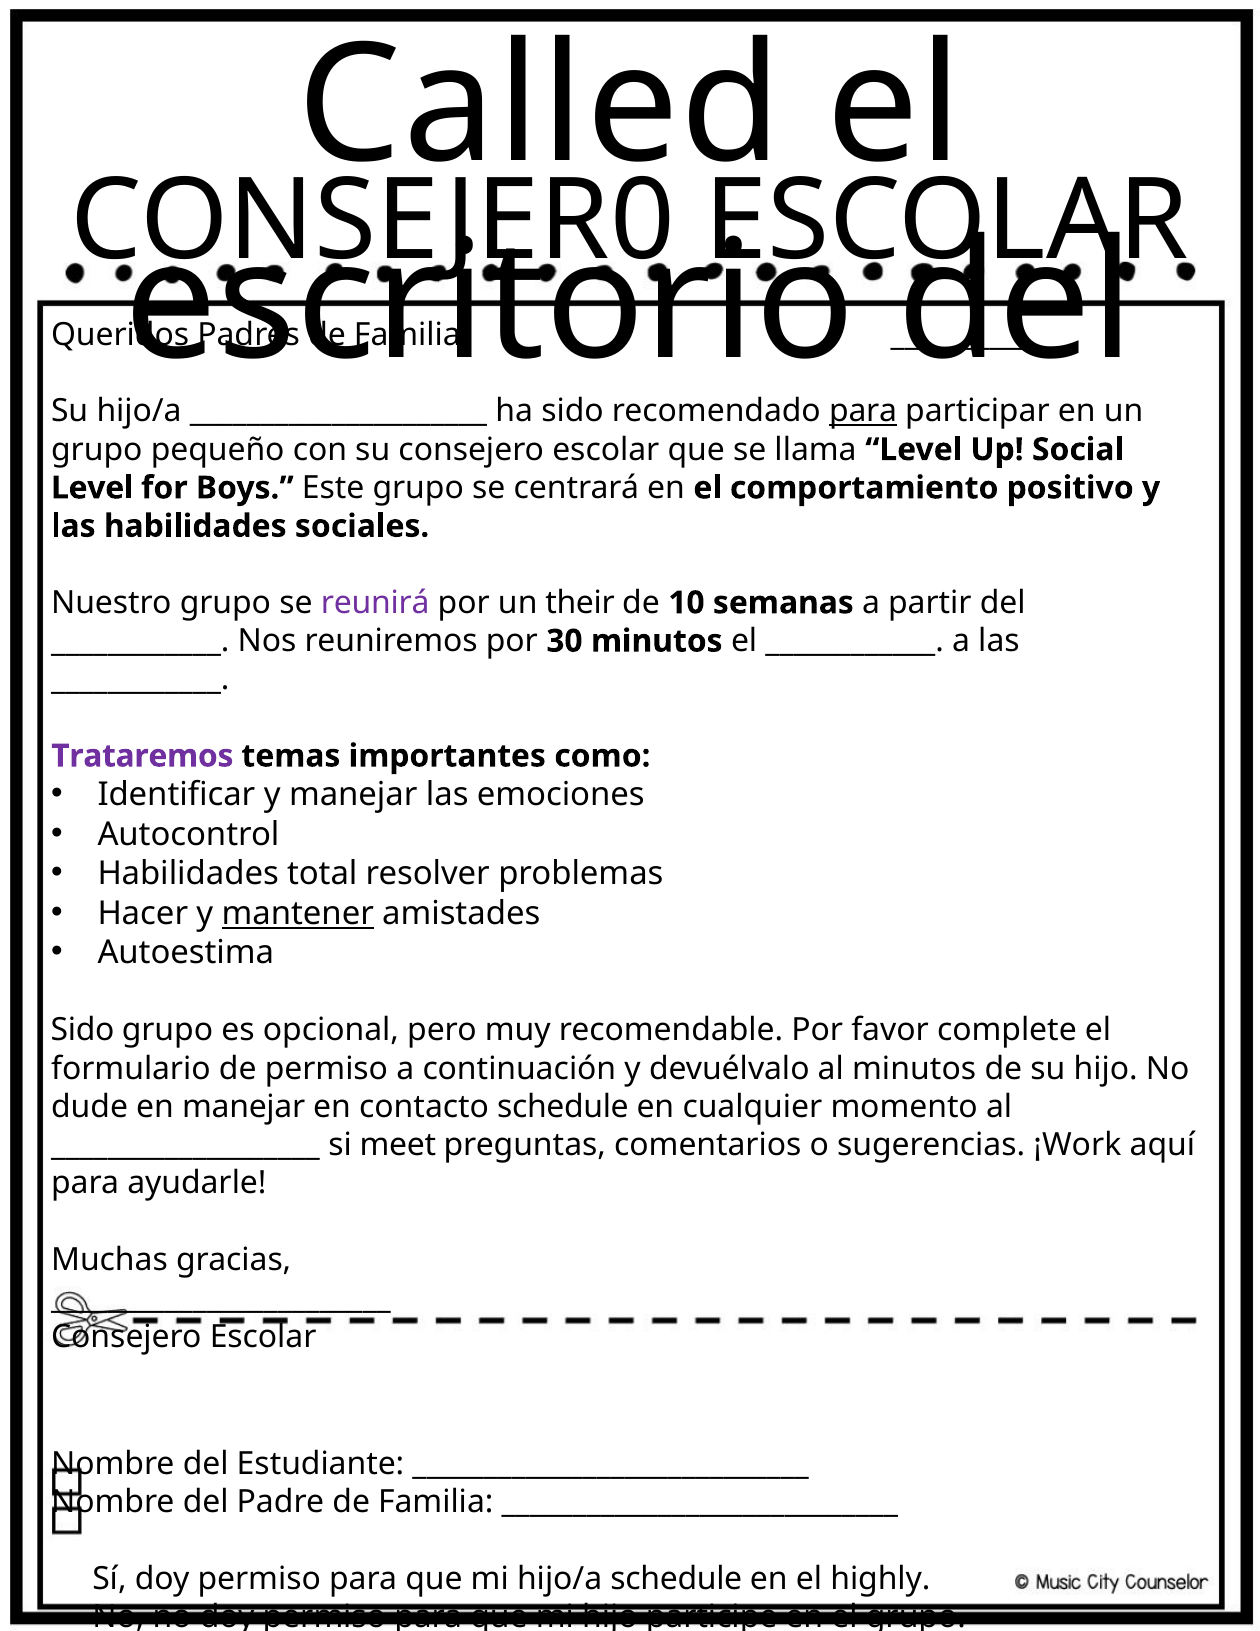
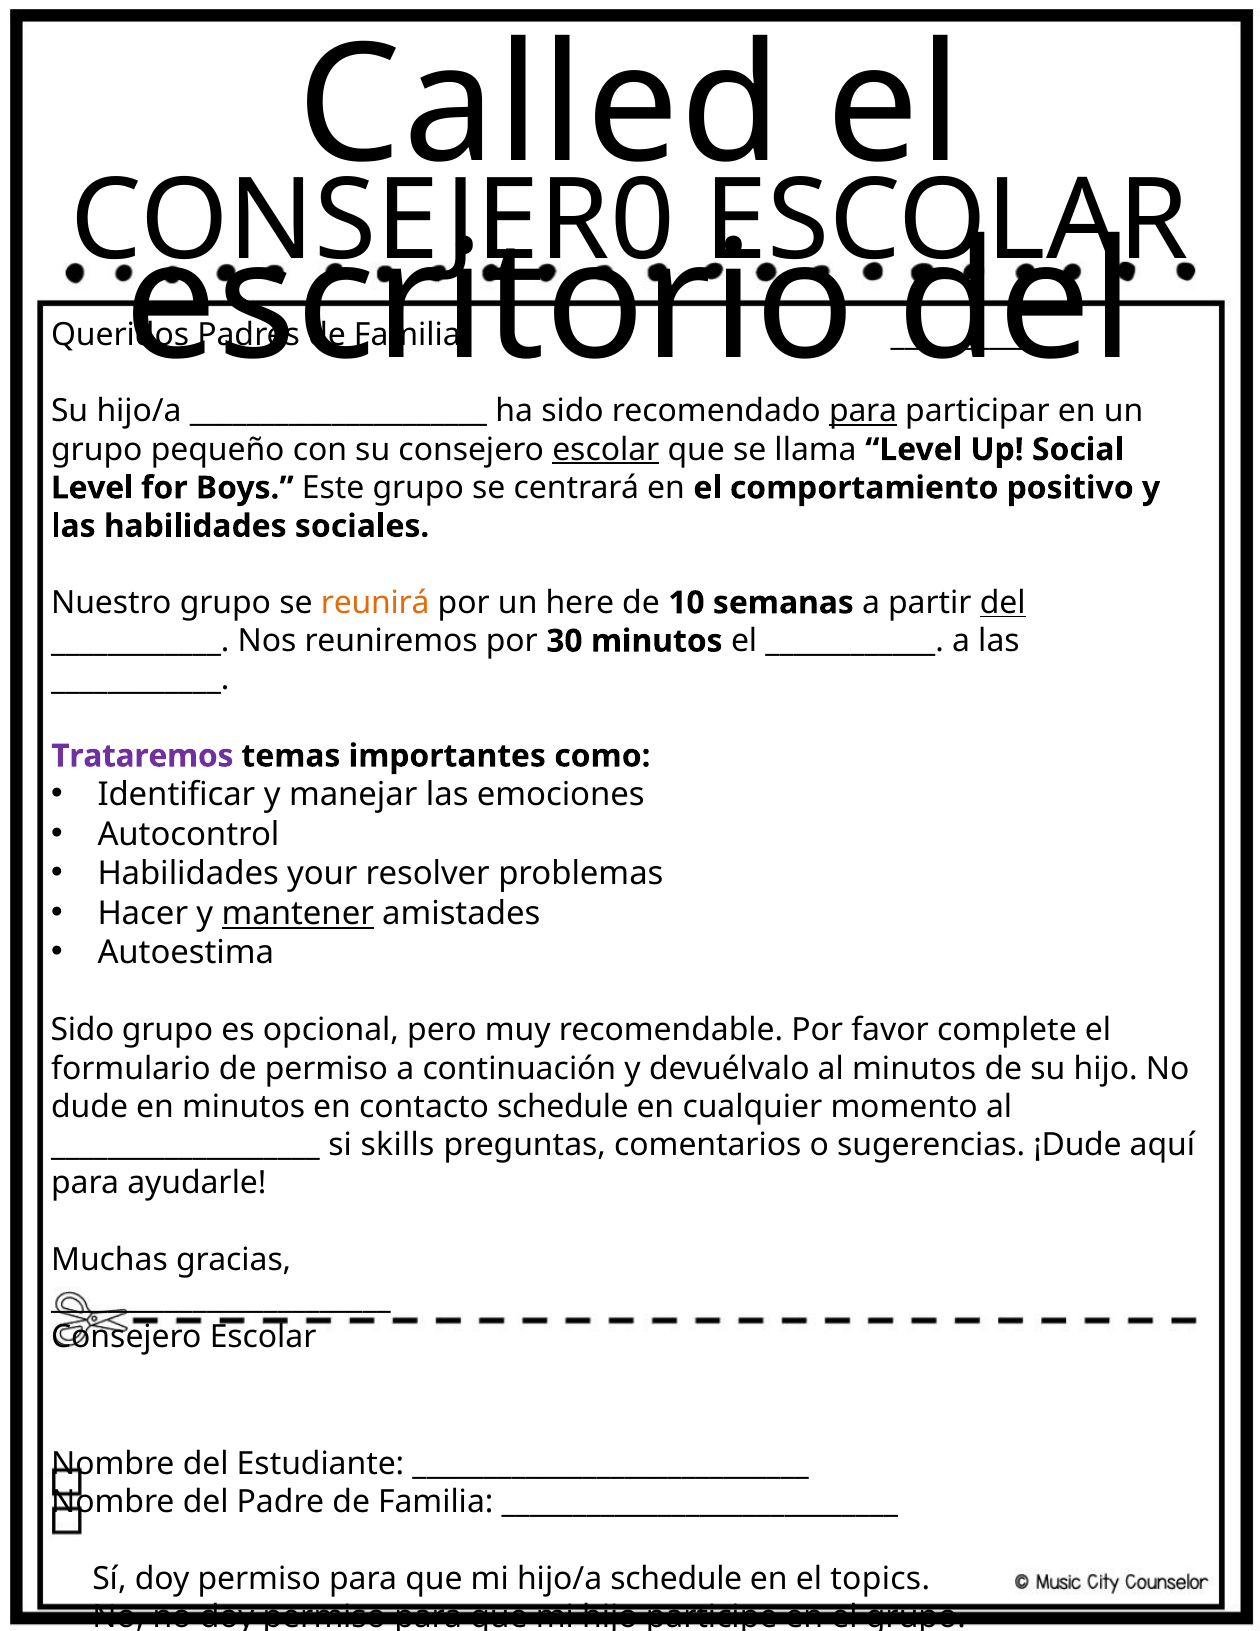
escolar underline: none -> present (606, 450)
reunirá colour: purple -> orange (375, 603)
their: their -> here (580, 603)
del underline: none -> present (1003, 603)
total: total -> your (322, 874)
en manejar: manejar -> minutos (244, 1106)
meet: meet -> skills (398, 1145)
¡Work: ¡Work -> ¡Dude (1077, 1145)
highly: highly -> topics (880, 1578)
